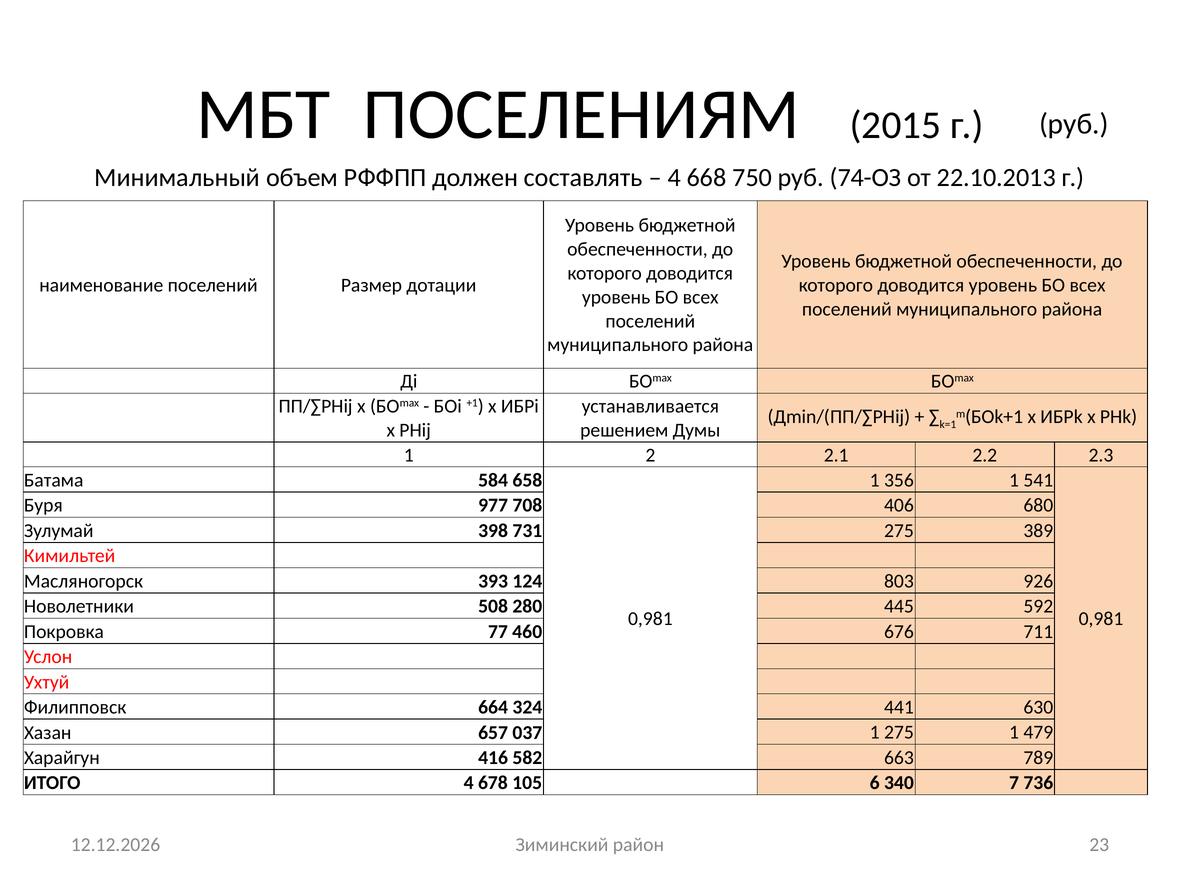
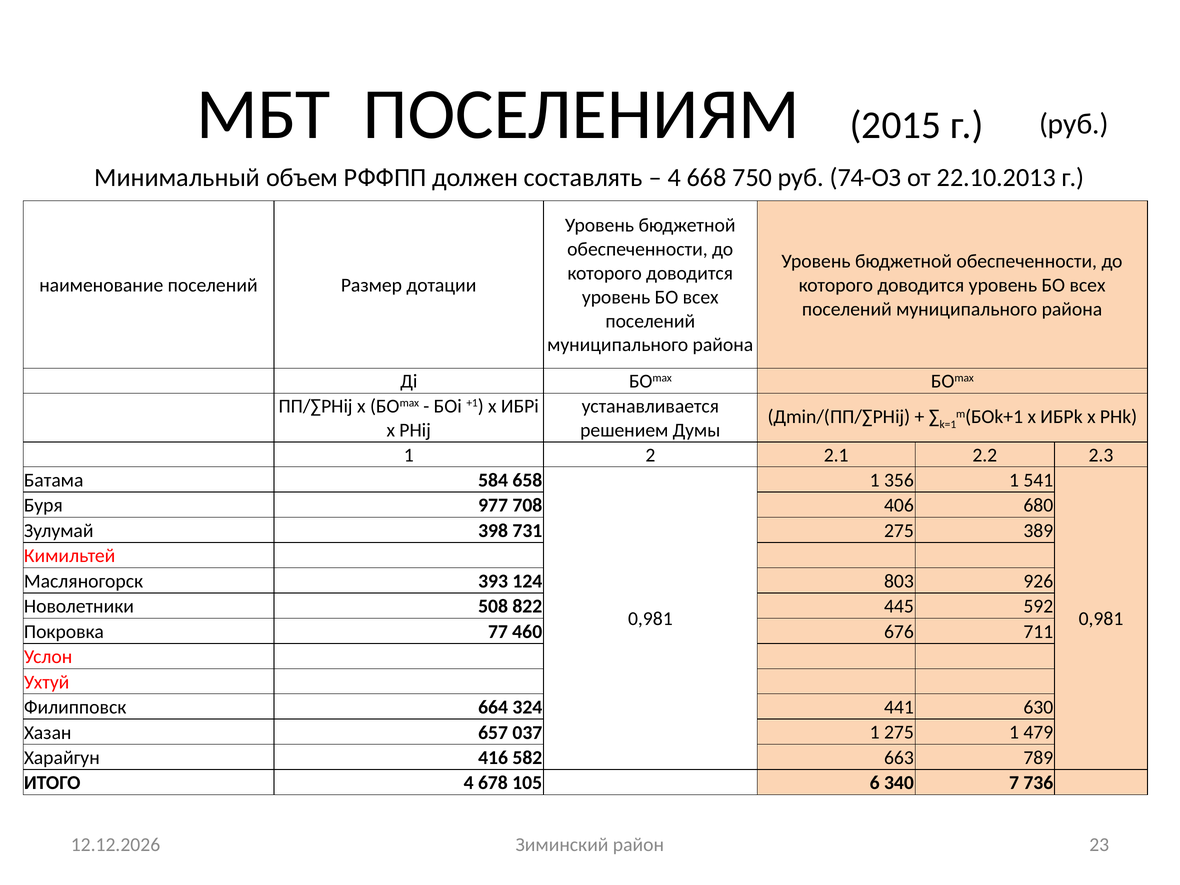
280: 280 -> 822 (527, 606)
